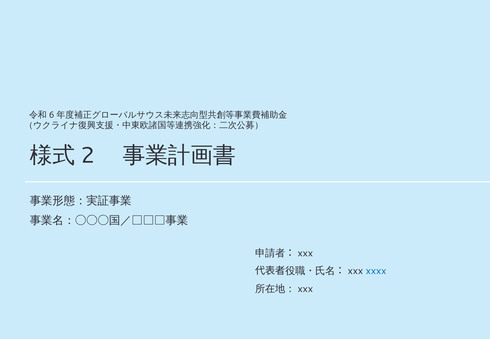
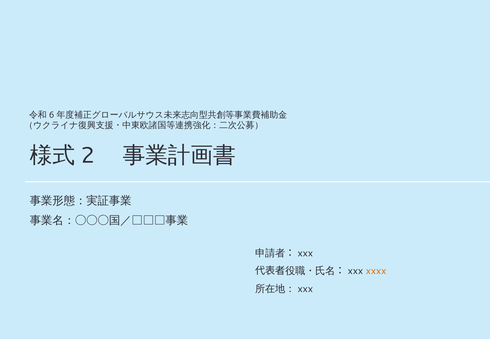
xxxx colour: blue -> orange (376, 271)
